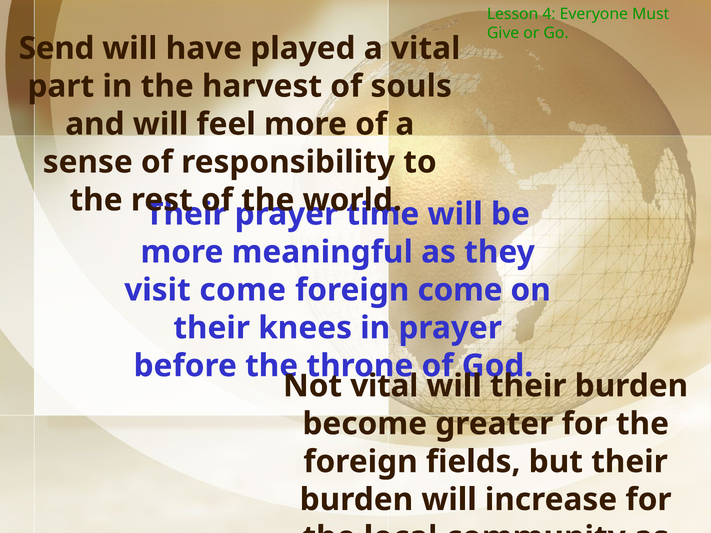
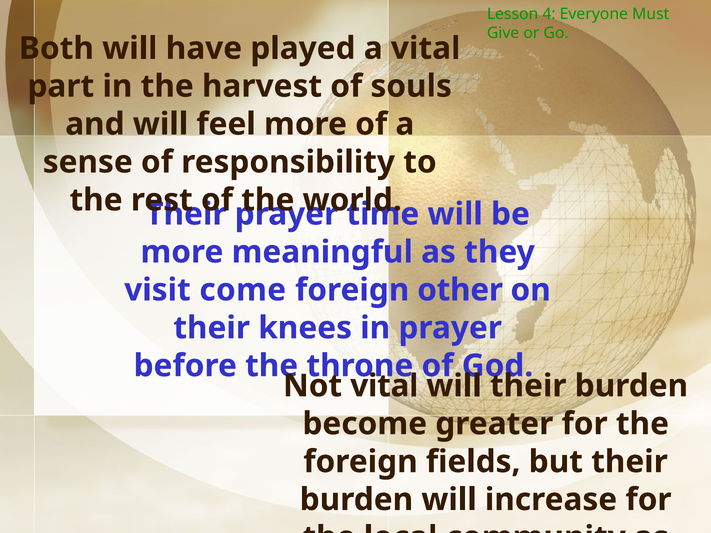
Send: Send -> Both (56, 48)
foreign come: come -> other (460, 290)
